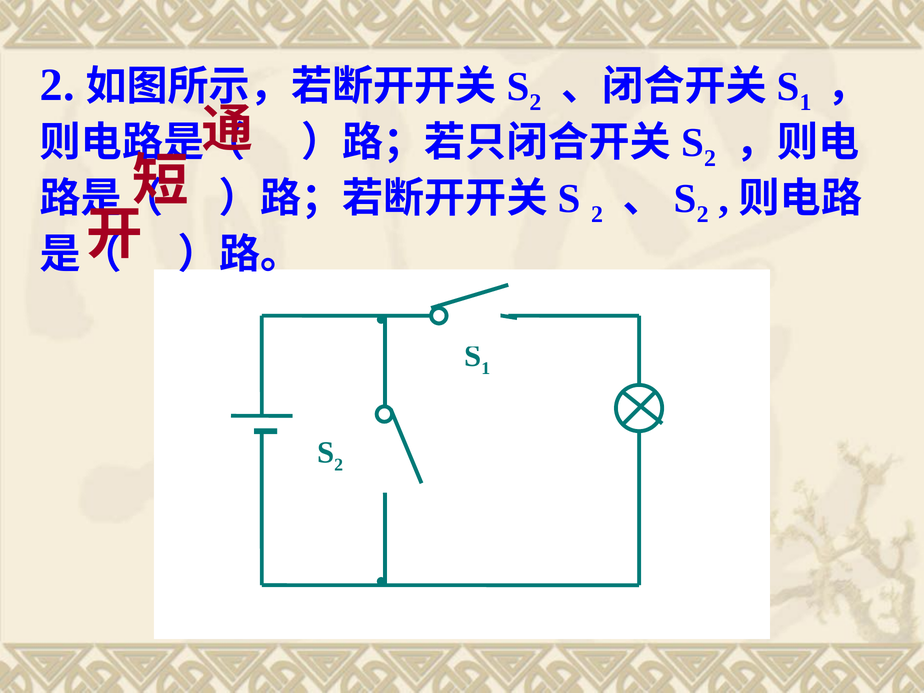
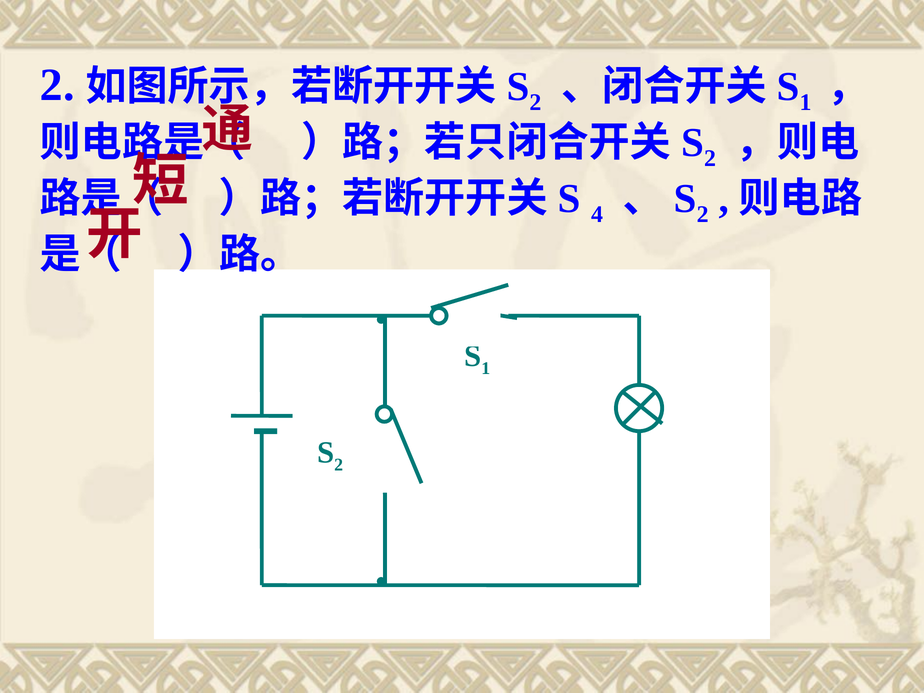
2: 2 -> 4 (597, 215)
